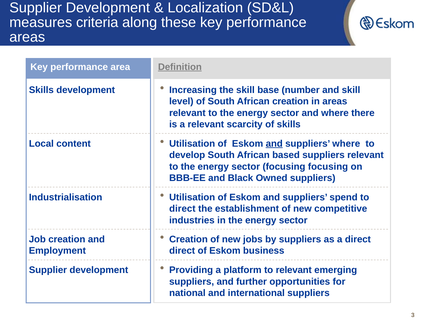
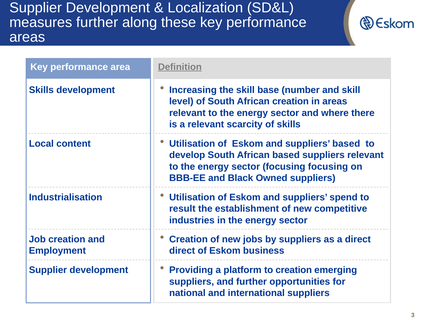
measures criteria: criteria -> further (97, 22)
and underline: present -> none (274, 144)
suppliers where: where -> based (346, 144)
direct: direct -> result (182, 209)
to relevant: relevant -> creation (294, 270)
